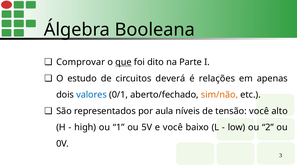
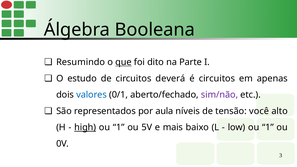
Comprovar: Comprovar -> Resumindo (81, 62)
é relações: relações -> circuitos (217, 78)
sim/não colour: orange -> purple (220, 95)
high underline: none -> present (85, 127)
e você: você -> mais (173, 127)
low ou 2: 2 -> 1 (268, 127)
